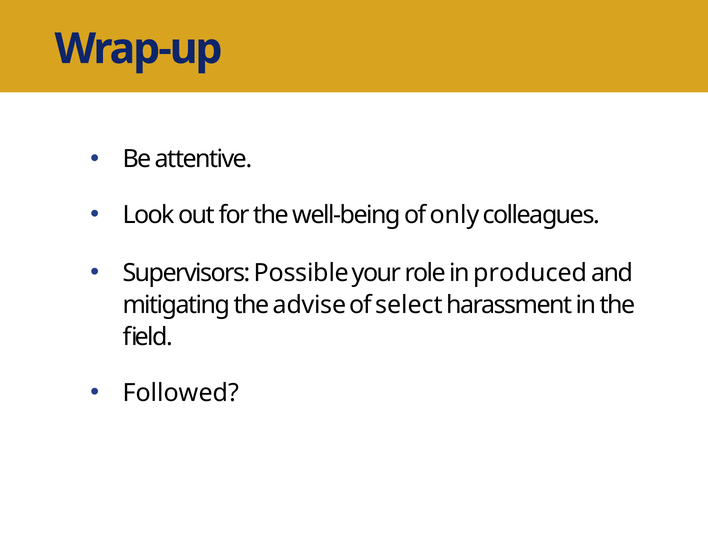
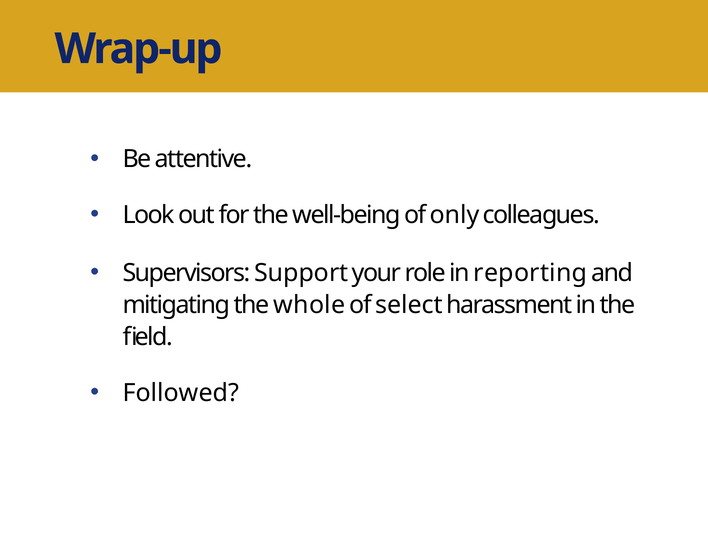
Possible: Possible -> Support (301, 273)
produced: produced -> reporting (530, 273)
advise: advise -> whole (309, 305)
